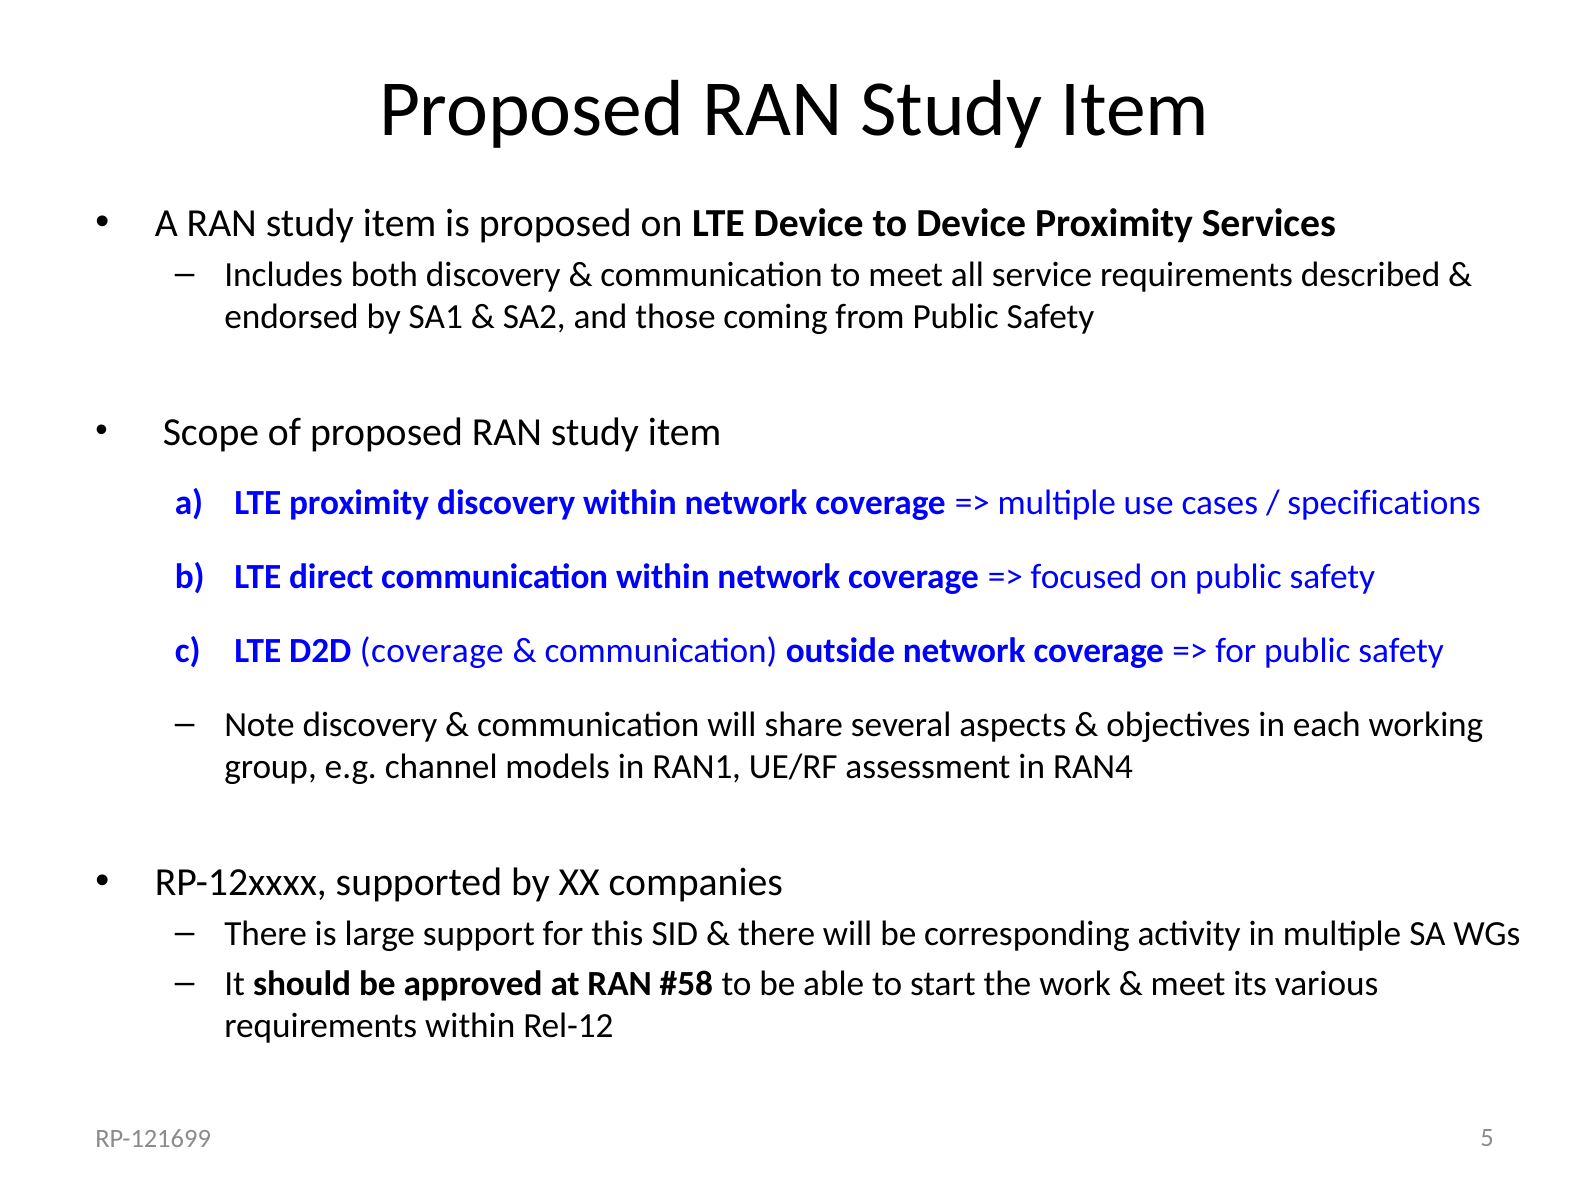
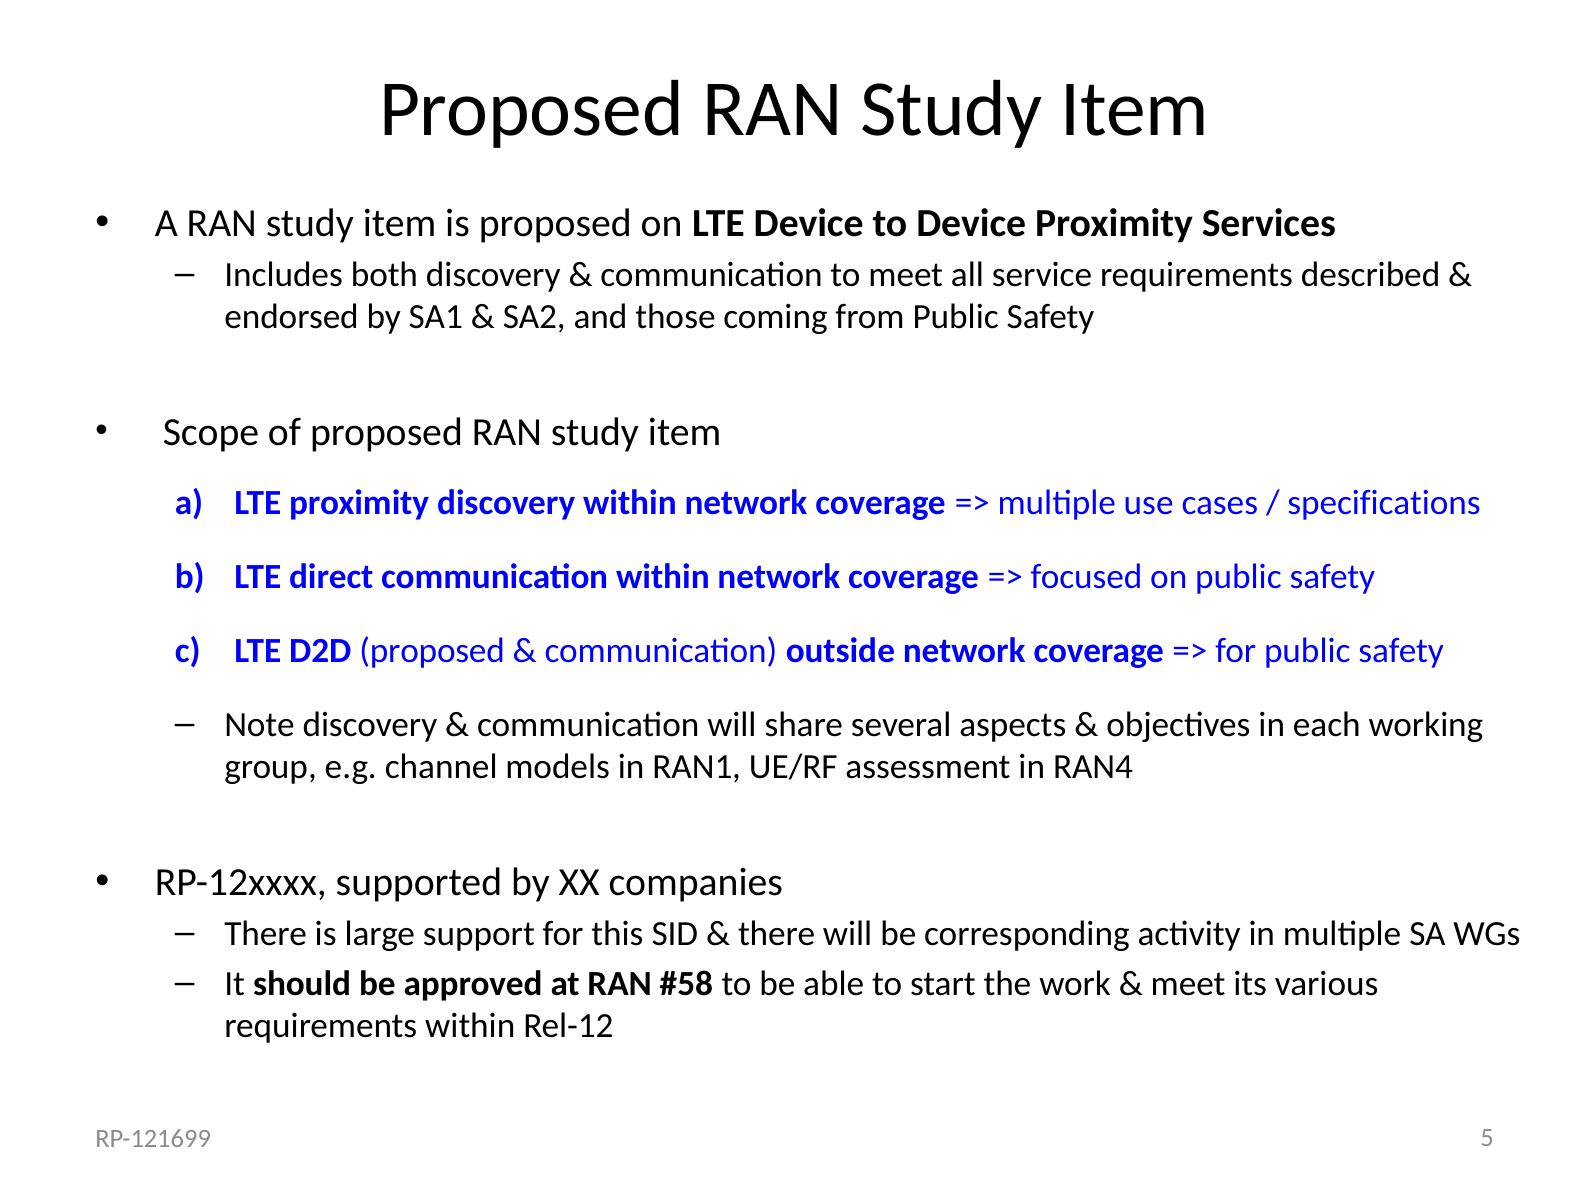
D2D coverage: coverage -> proposed (432, 651)
